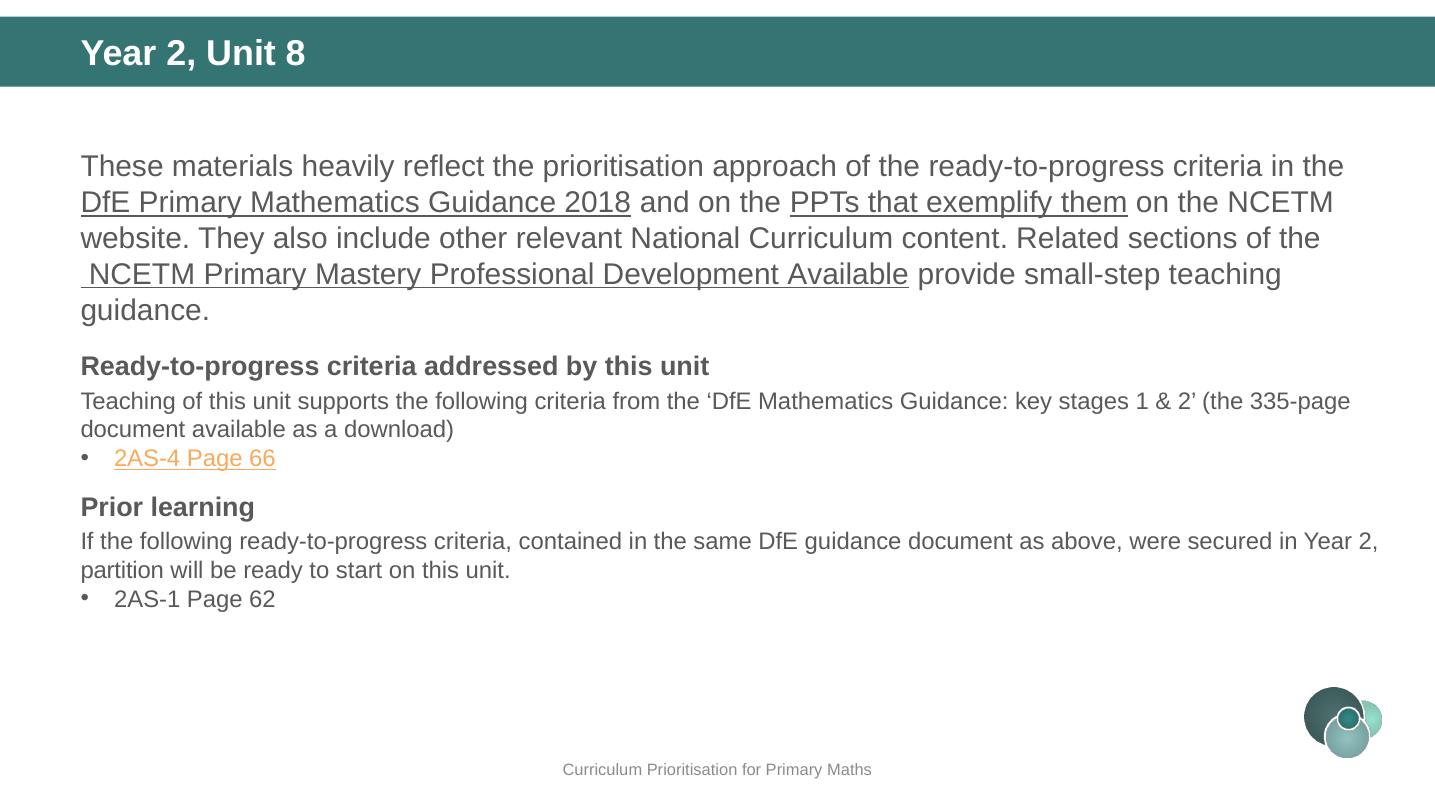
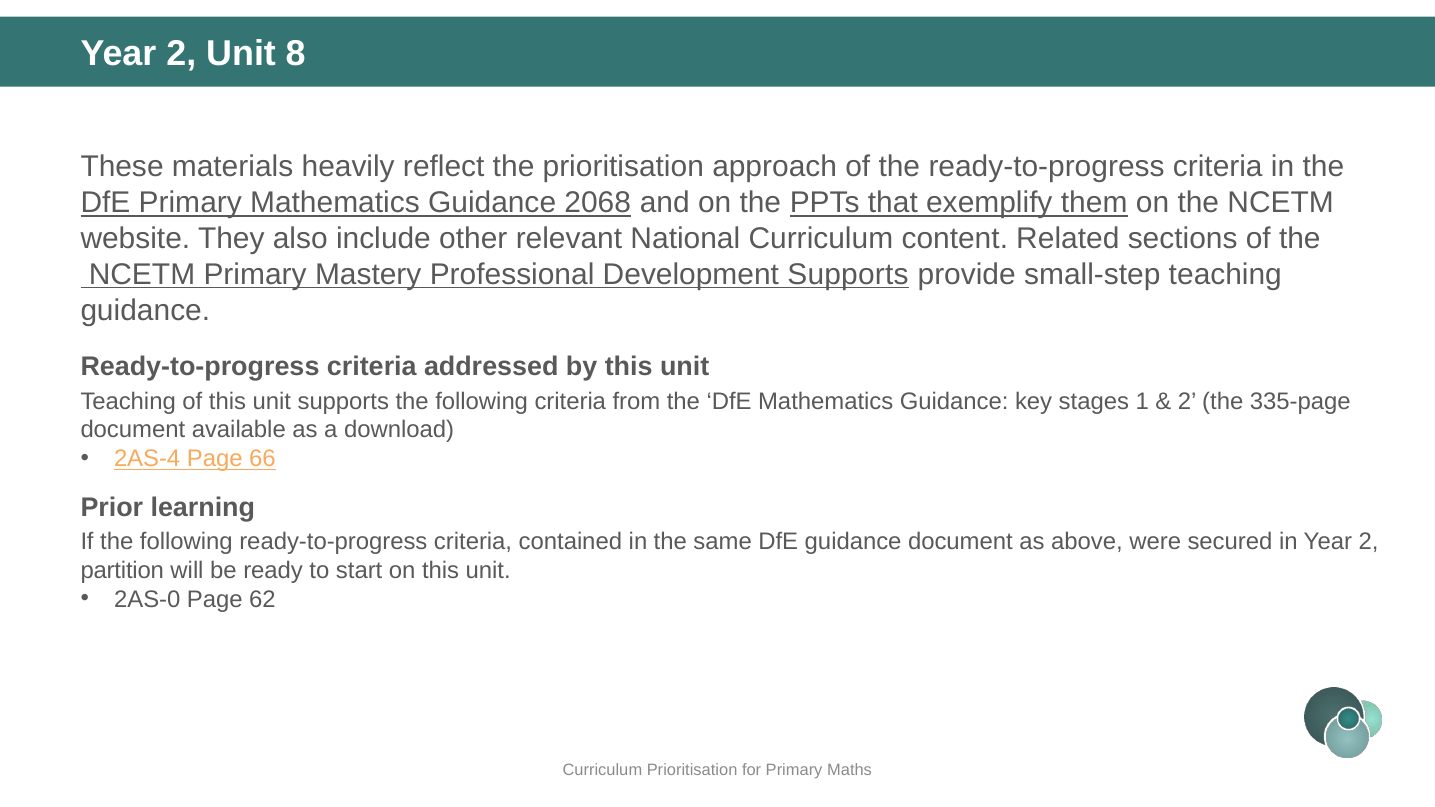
2018: 2018 -> 2068 (598, 203)
Development Available: Available -> Supports (848, 274)
2AS-1: 2AS-1 -> 2AS-0 (147, 600)
